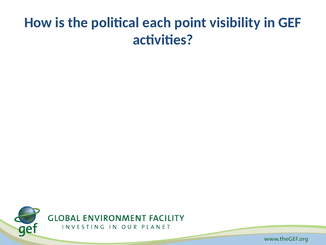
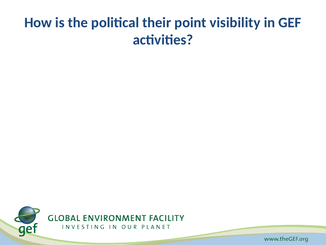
each: each -> their (157, 22)
